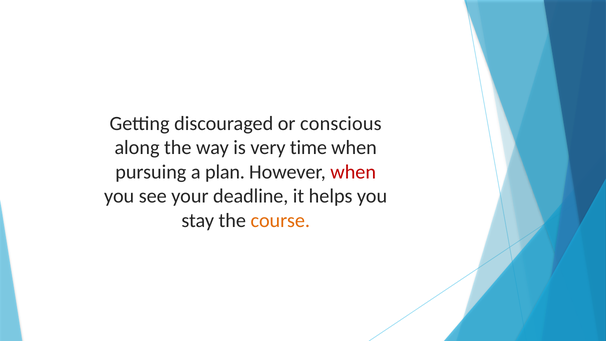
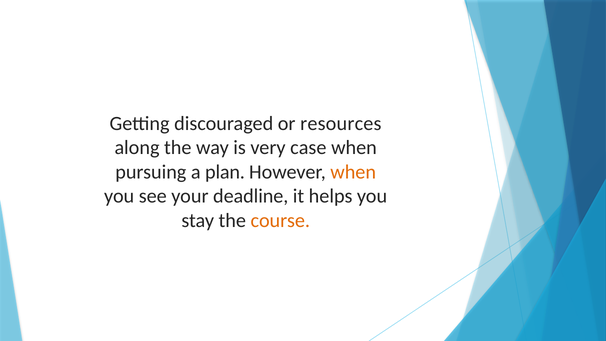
conscious: conscious -> resources (341, 123)
time: time -> case (308, 148)
when colour: red -> orange (353, 172)
